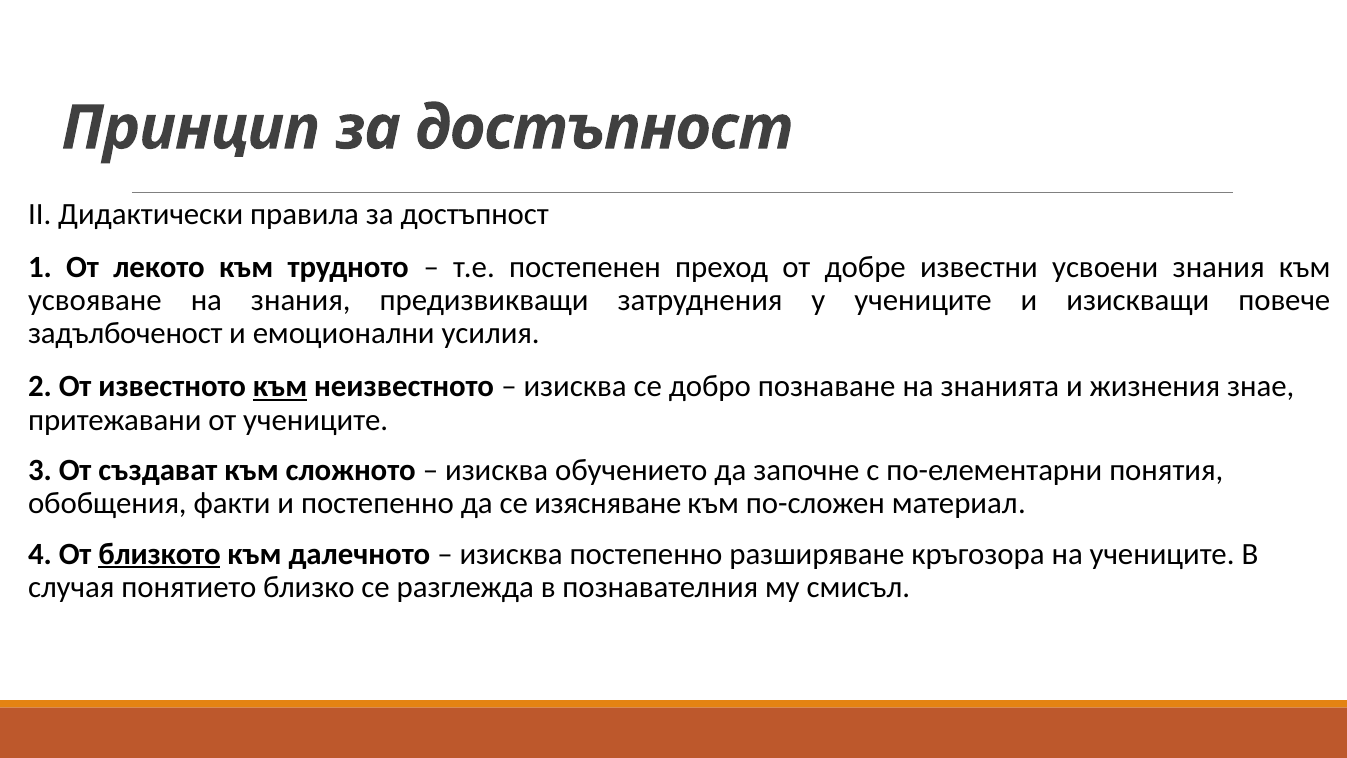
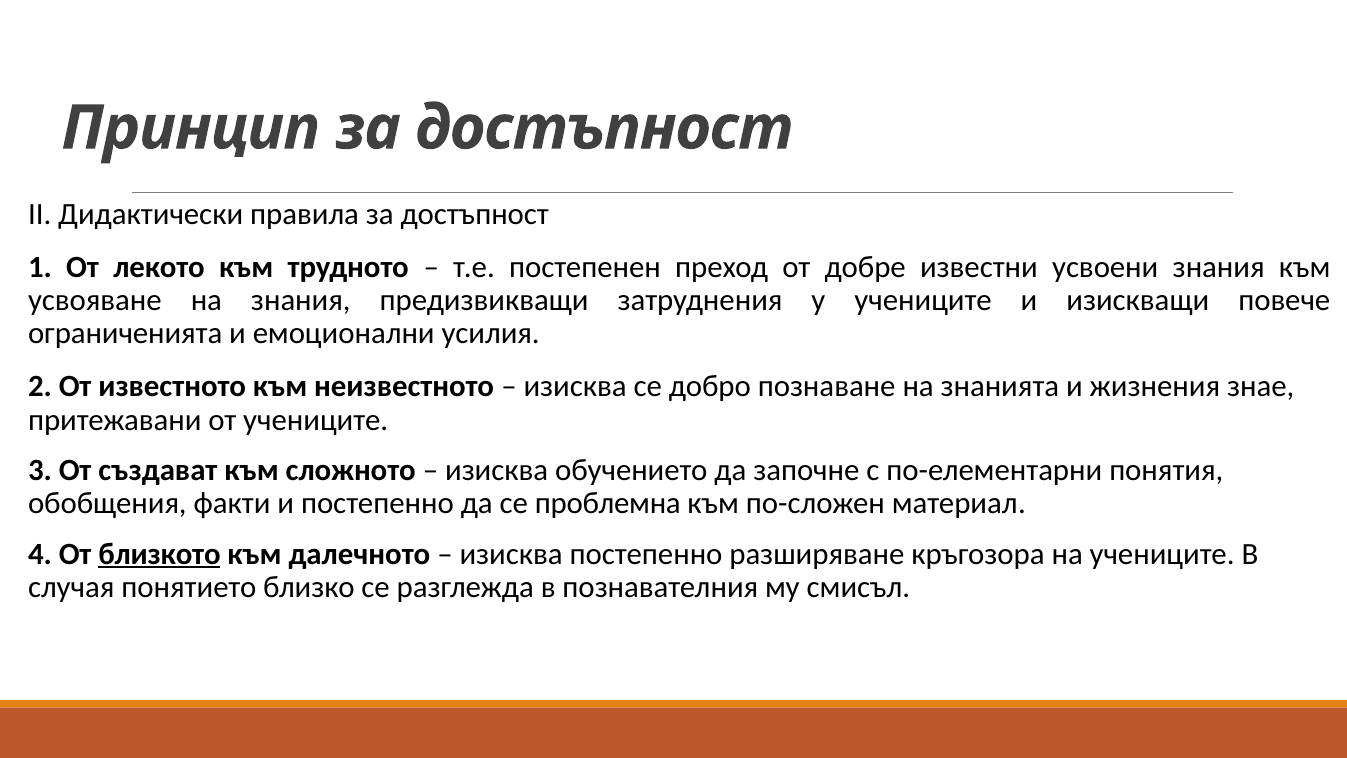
задълбоченост: задълбоченост -> ограниченията (125, 334)
към underline: present -> none (280, 387)
изясняване: изясняване -> проблемна (608, 503)
